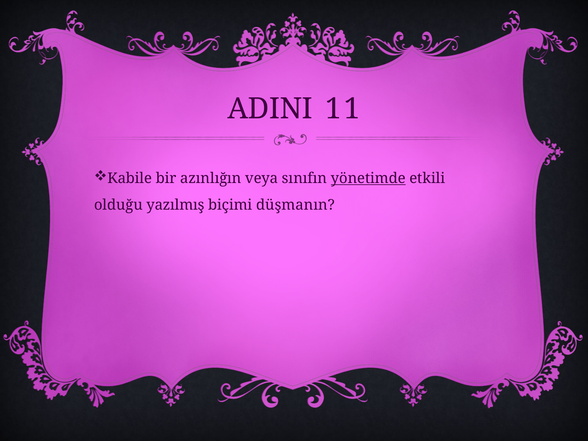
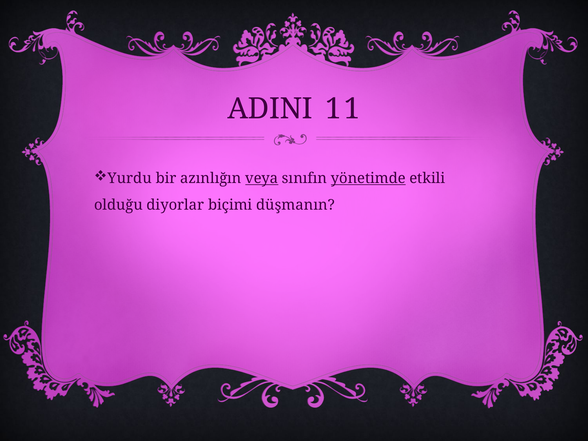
Kabile: Kabile -> Yurdu (130, 178)
veya underline: none -> present (262, 178)
yazılmış: yazılmış -> diyorlar (175, 205)
